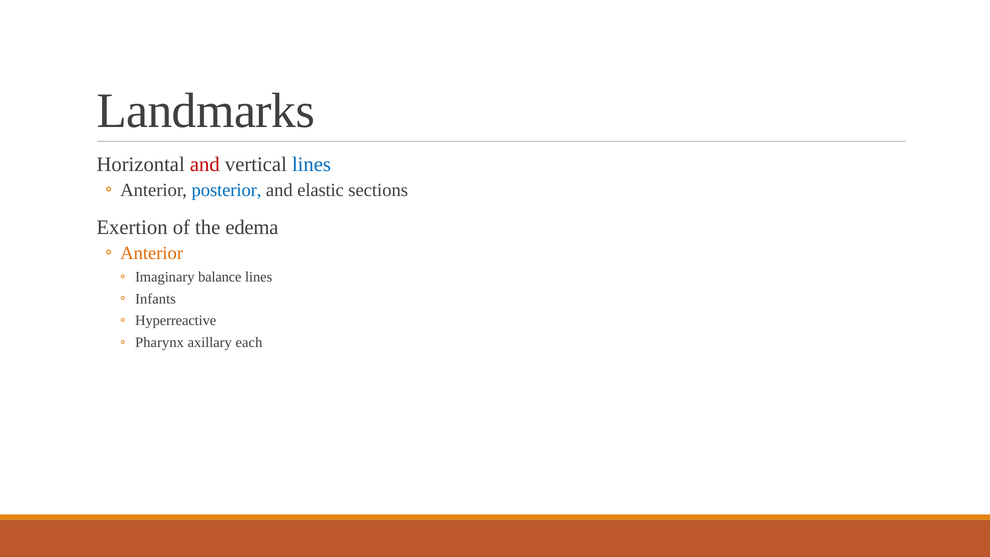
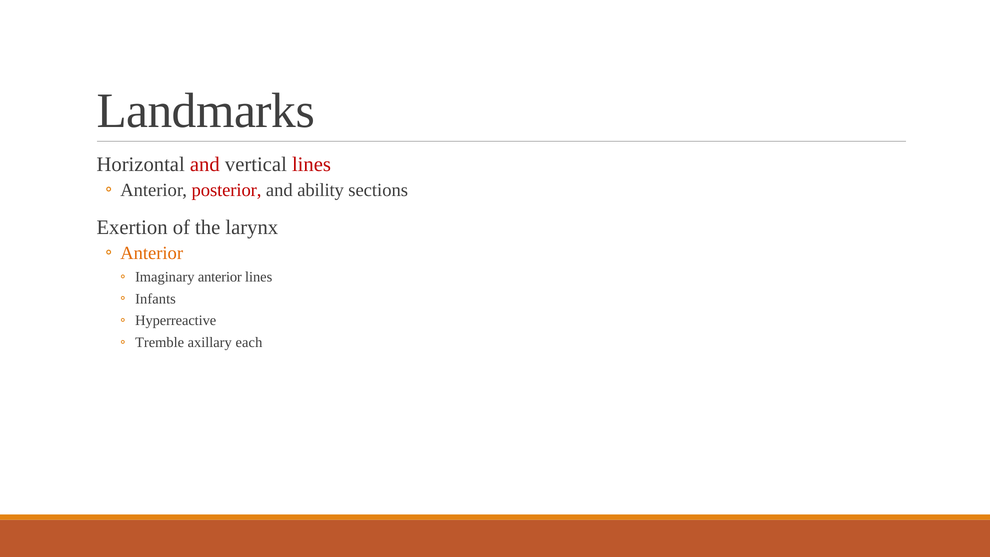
lines colour: blue -> red (311, 165)
posterior colour: blue -> red (227, 190)
elastic: elastic -> ability (321, 190)
edema: edema -> larynx (252, 228)
Imaginary balance: balance -> anterior (220, 277)
Pharynx: Pharynx -> Tremble (160, 342)
